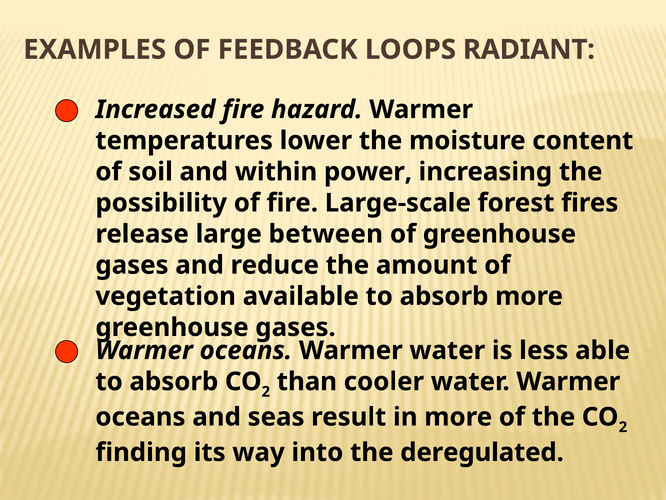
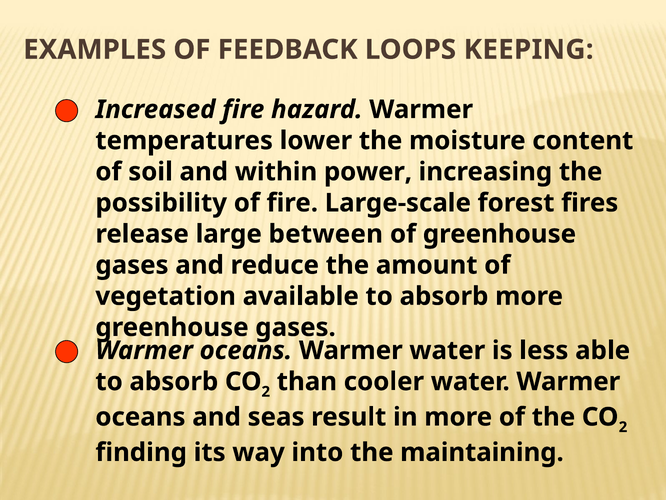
RADIANT: RADIANT -> KEEPING (529, 50)
deregulated: deregulated -> maintaining (482, 452)
